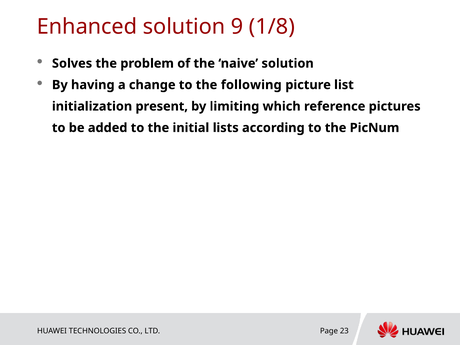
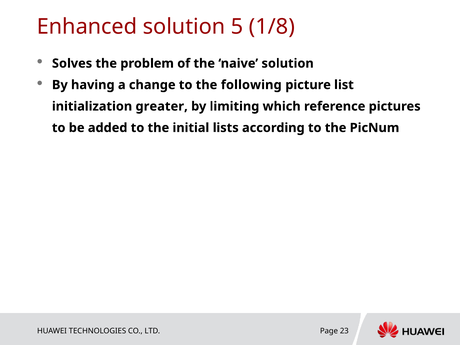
9: 9 -> 5 (237, 27)
present: present -> greater (162, 106)
